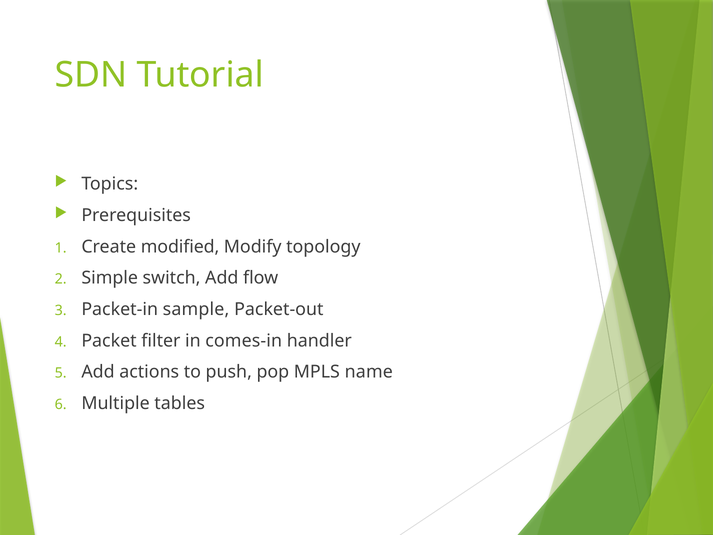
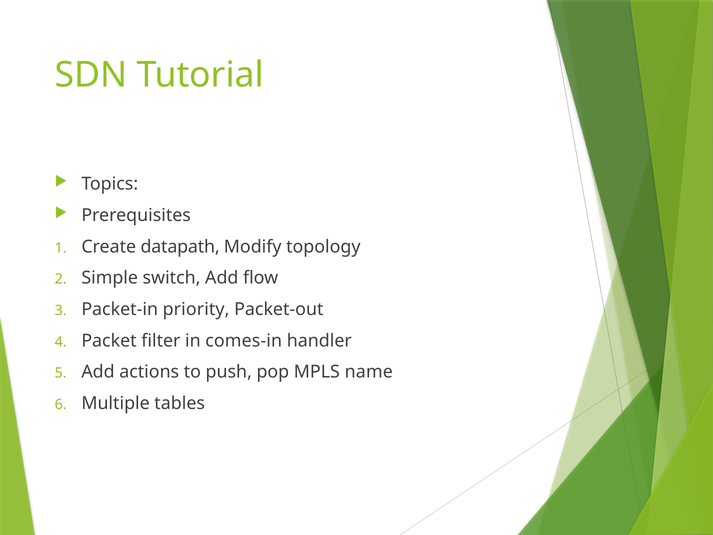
modified: modified -> datapath (180, 247)
sample: sample -> priority (196, 309)
